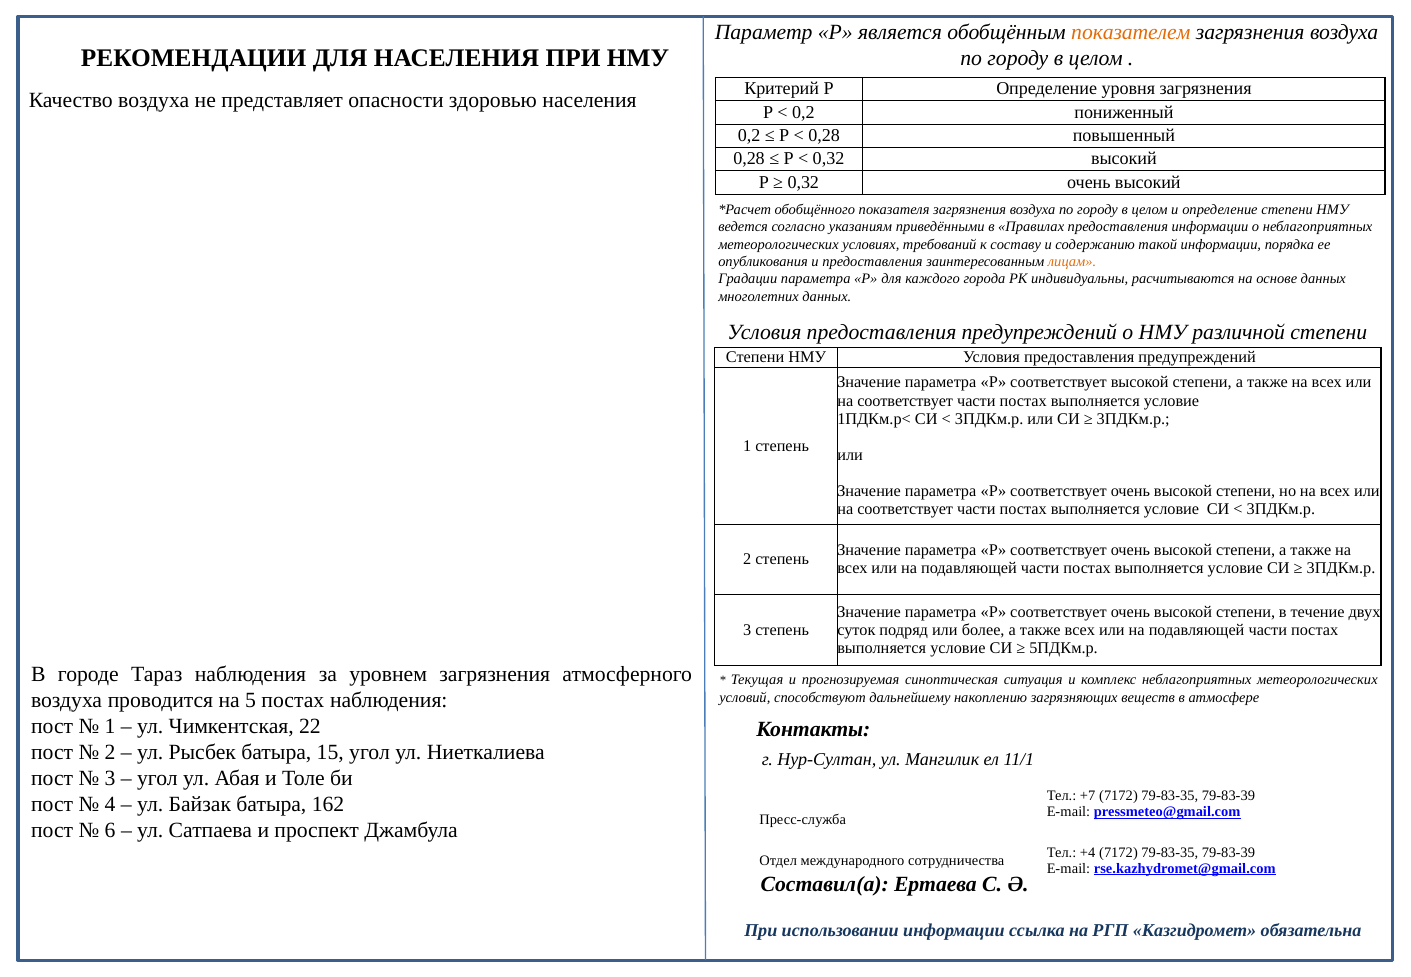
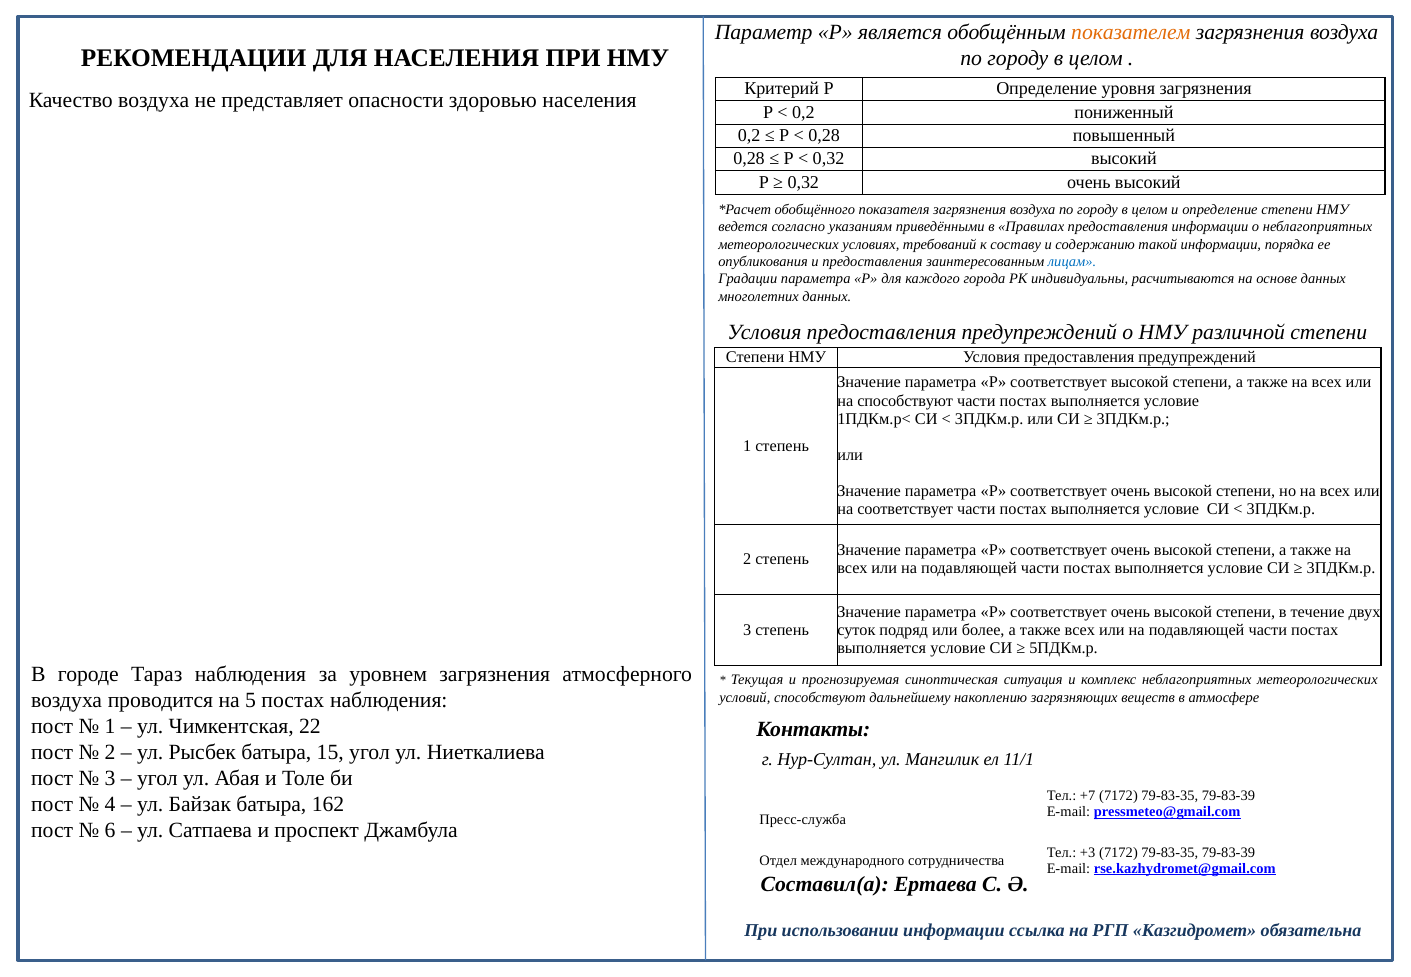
лицам colour: orange -> blue (1072, 262)
соответствует: соответствует -> способствуют (905, 401)
+4: +4 -> +3 (1088, 852)
